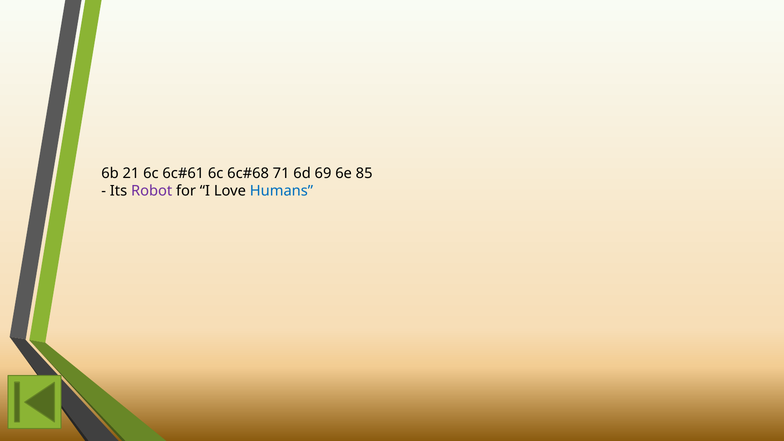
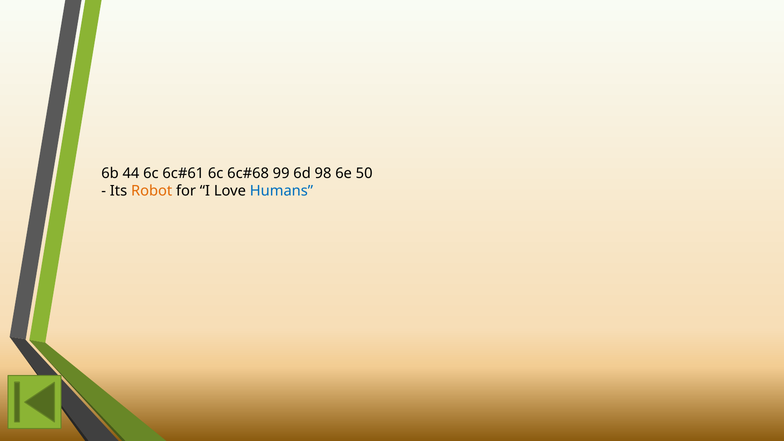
21: 21 -> 44 (131, 173)
71: 71 -> 99 (281, 173)
69: 69 -> 98 (323, 173)
85: 85 -> 50 (364, 173)
Robot colour: purple -> orange (152, 191)
